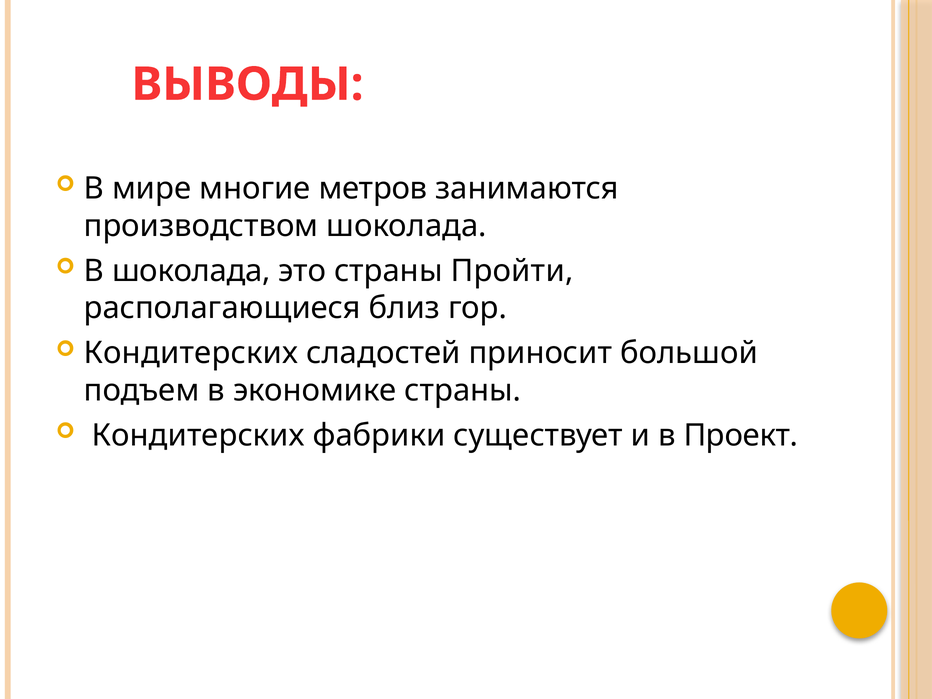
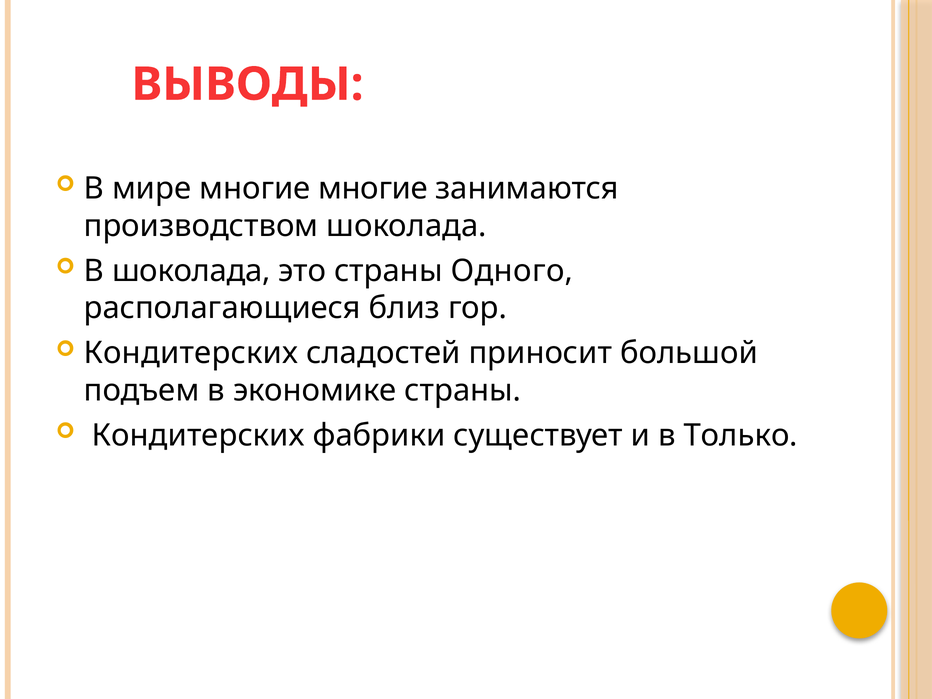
многие метров: метров -> многие (373, 189)
Пройти: Пройти -> Одного (512, 271)
Проект: Проект -> Только (741, 436)
